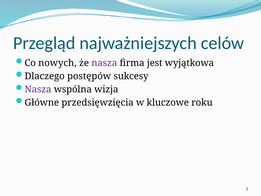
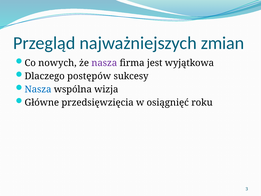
celów: celów -> zmian (223, 43)
Nasza colour: purple -> blue (38, 89)
kluczowe: kluczowe -> osiągnięć (168, 102)
